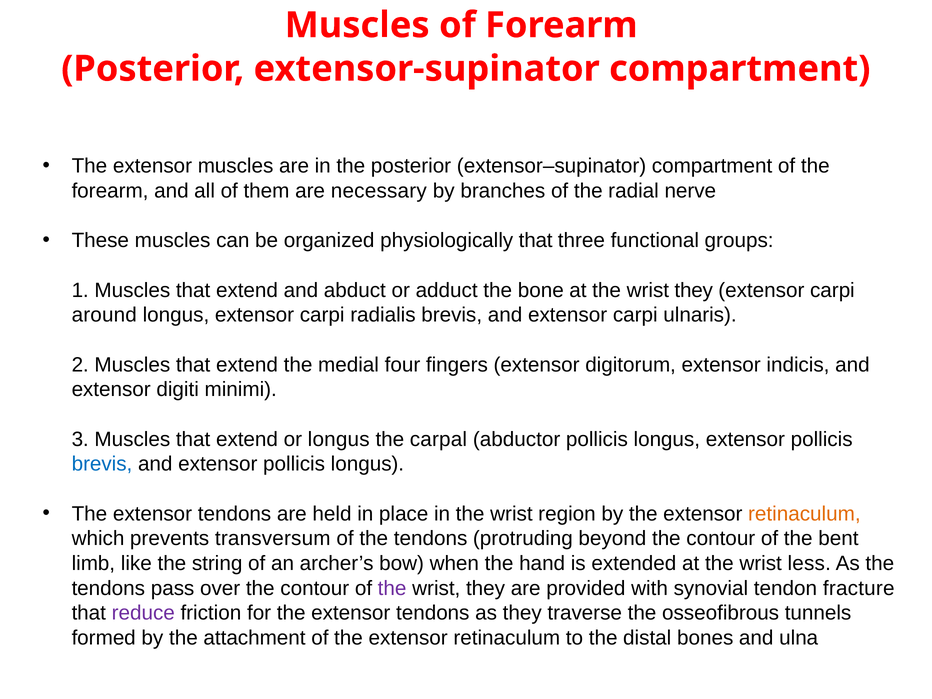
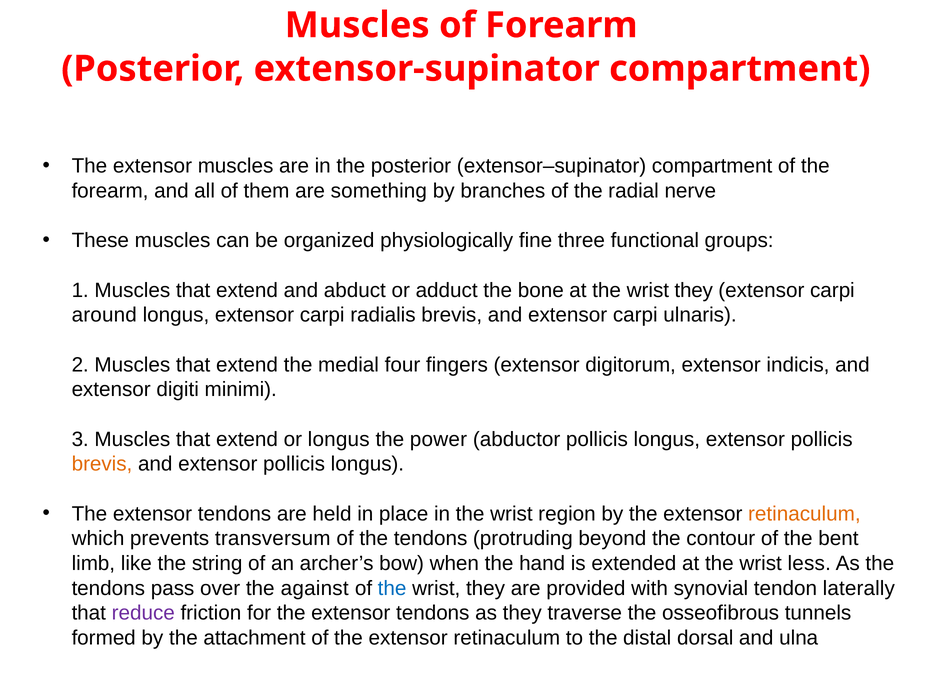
necessary: necessary -> something (379, 191)
physiologically that: that -> fine (536, 241)
carpal: carpal -> power (438, 439)
brevis colour: blue -> orange (102, 464)
over the contour: contour -> against (315, 588)
the colour: purple -> blue (392, 588)
fracture: fracture -> laterally (859, 588)
bones: bones -> dorsal (705, 638)
